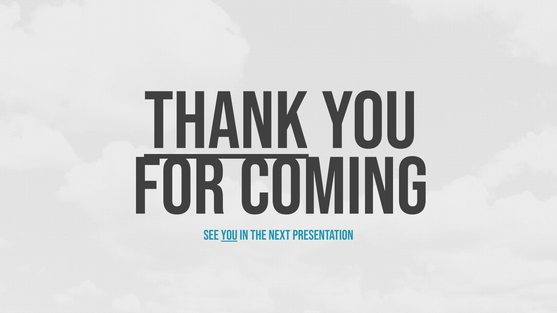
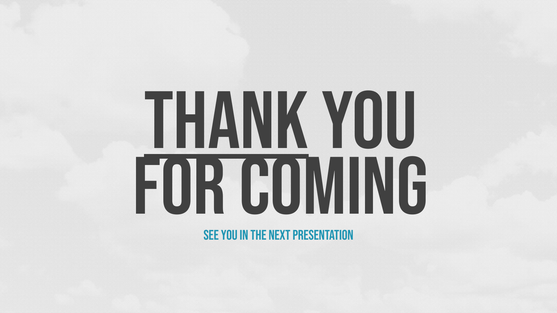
YOU underline: present -> none (229, 235)
